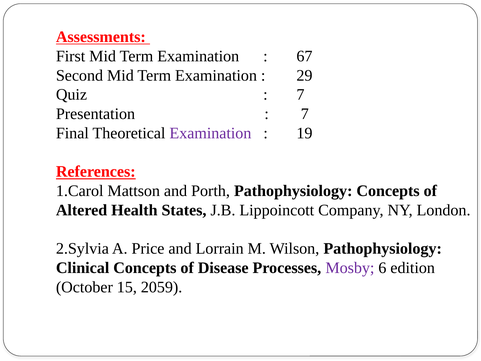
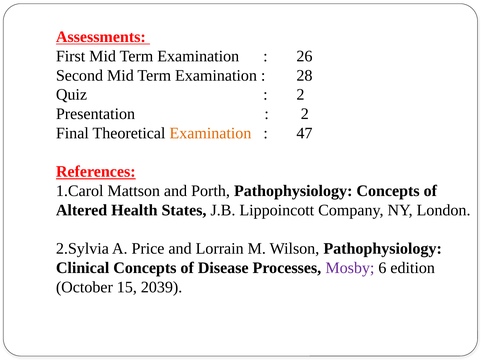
67: 67 -> 26 (304, 56)
29: 29 -> 28 (304, 75)
7: 7 -> 2 (300, 95)
7: 7 -> 2 (305, 114)
Examination colour: purple -> orange (210, 133)
19: 19 -> 47 (304, 133)
2059: 2059 -> 2039 (162, 287)
